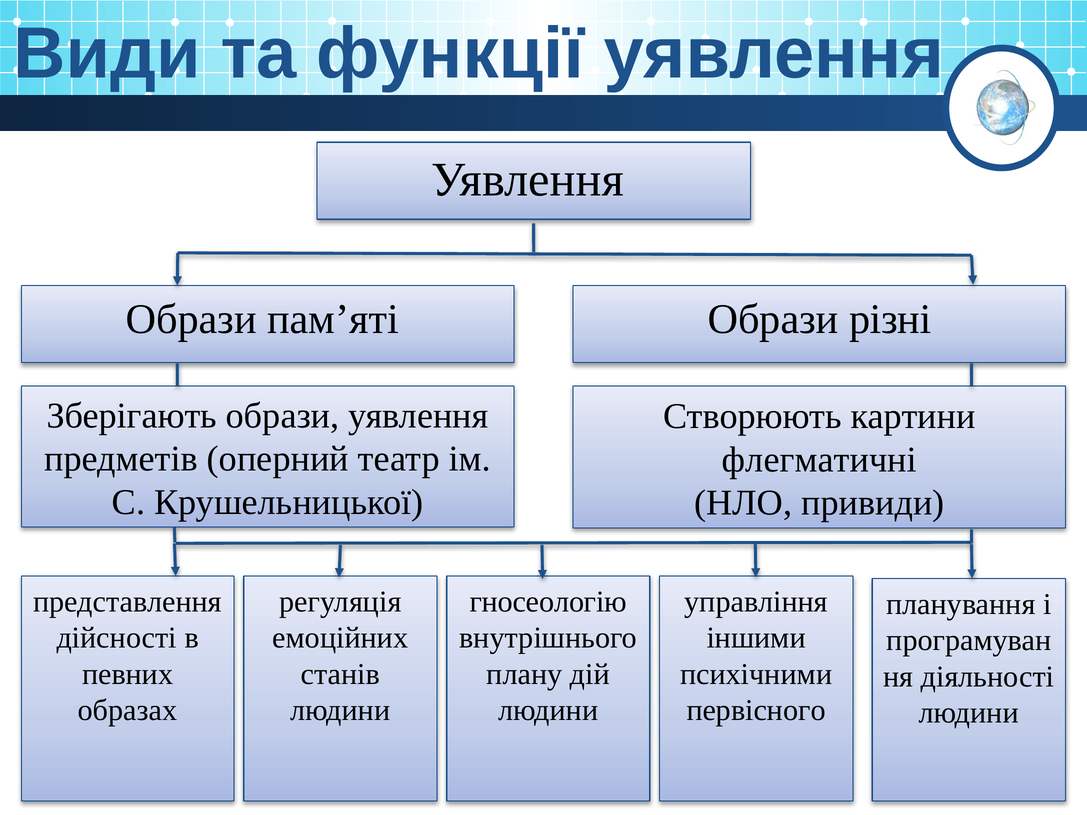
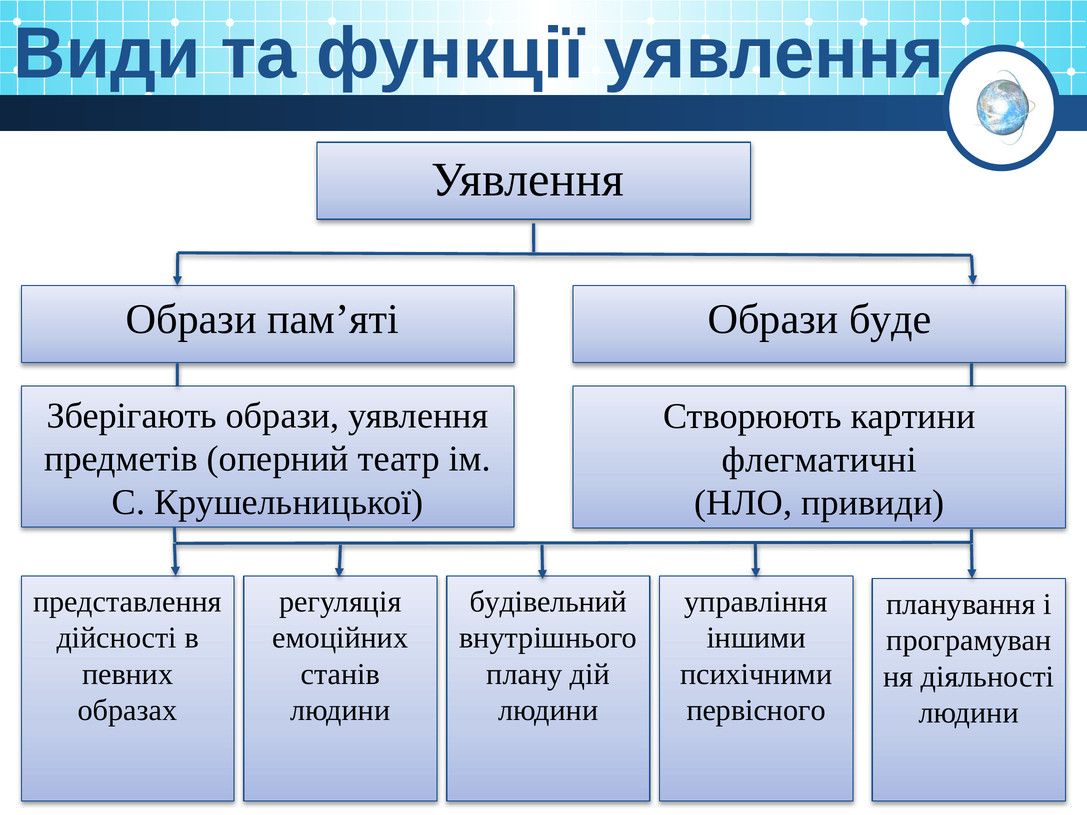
різні: різні -> буде (890, 319)
гносеологію: гносеологію -> будівельний (548, 602)
